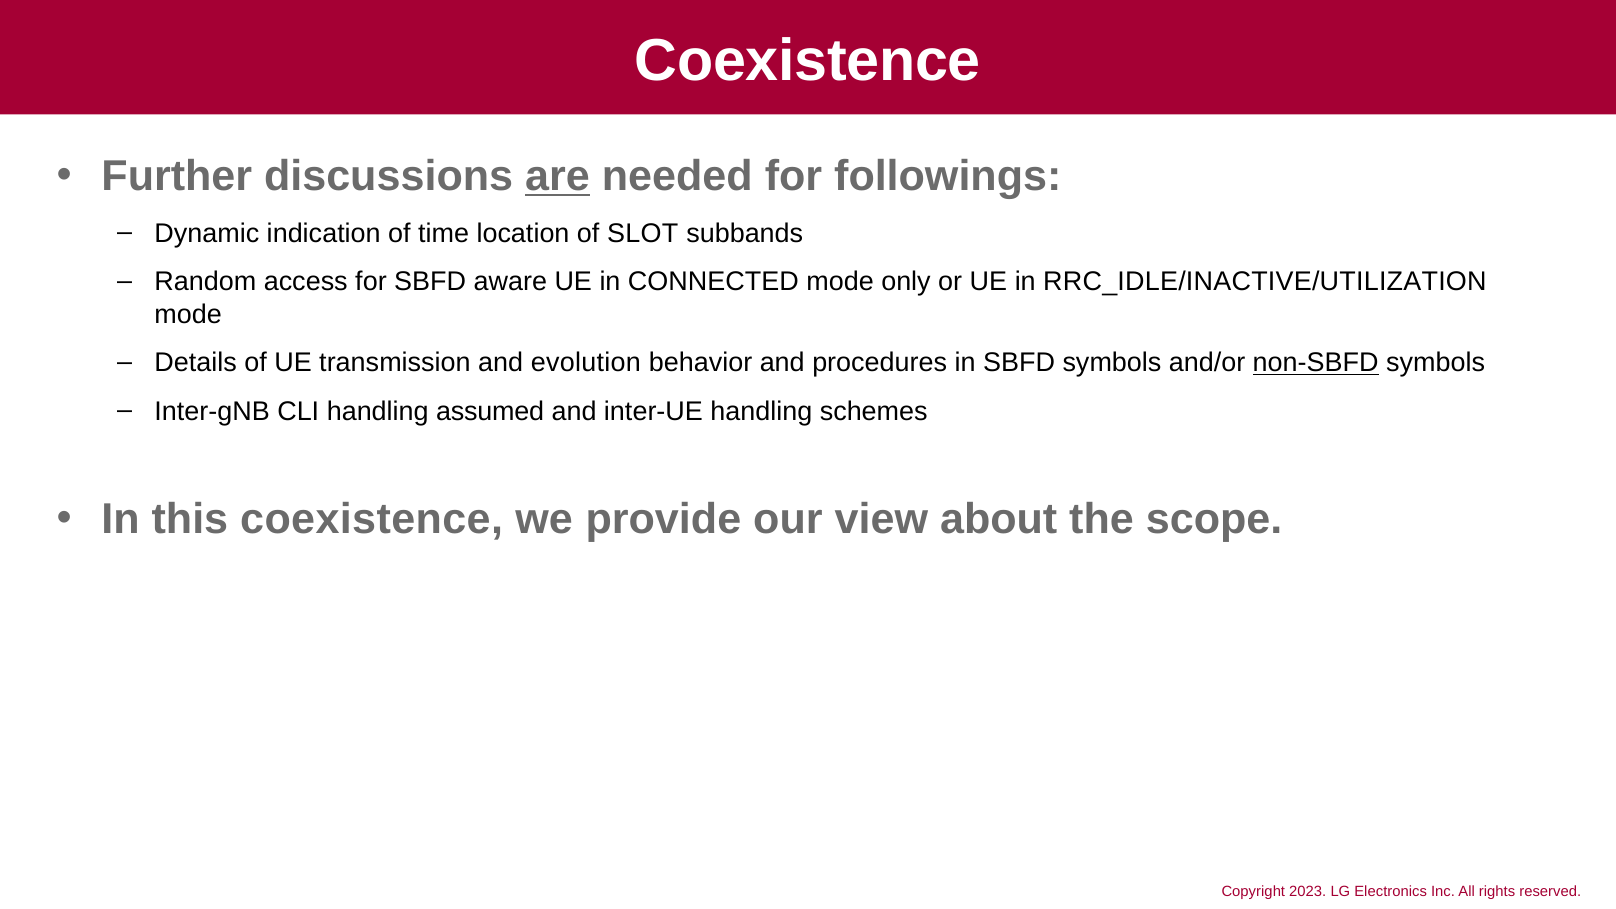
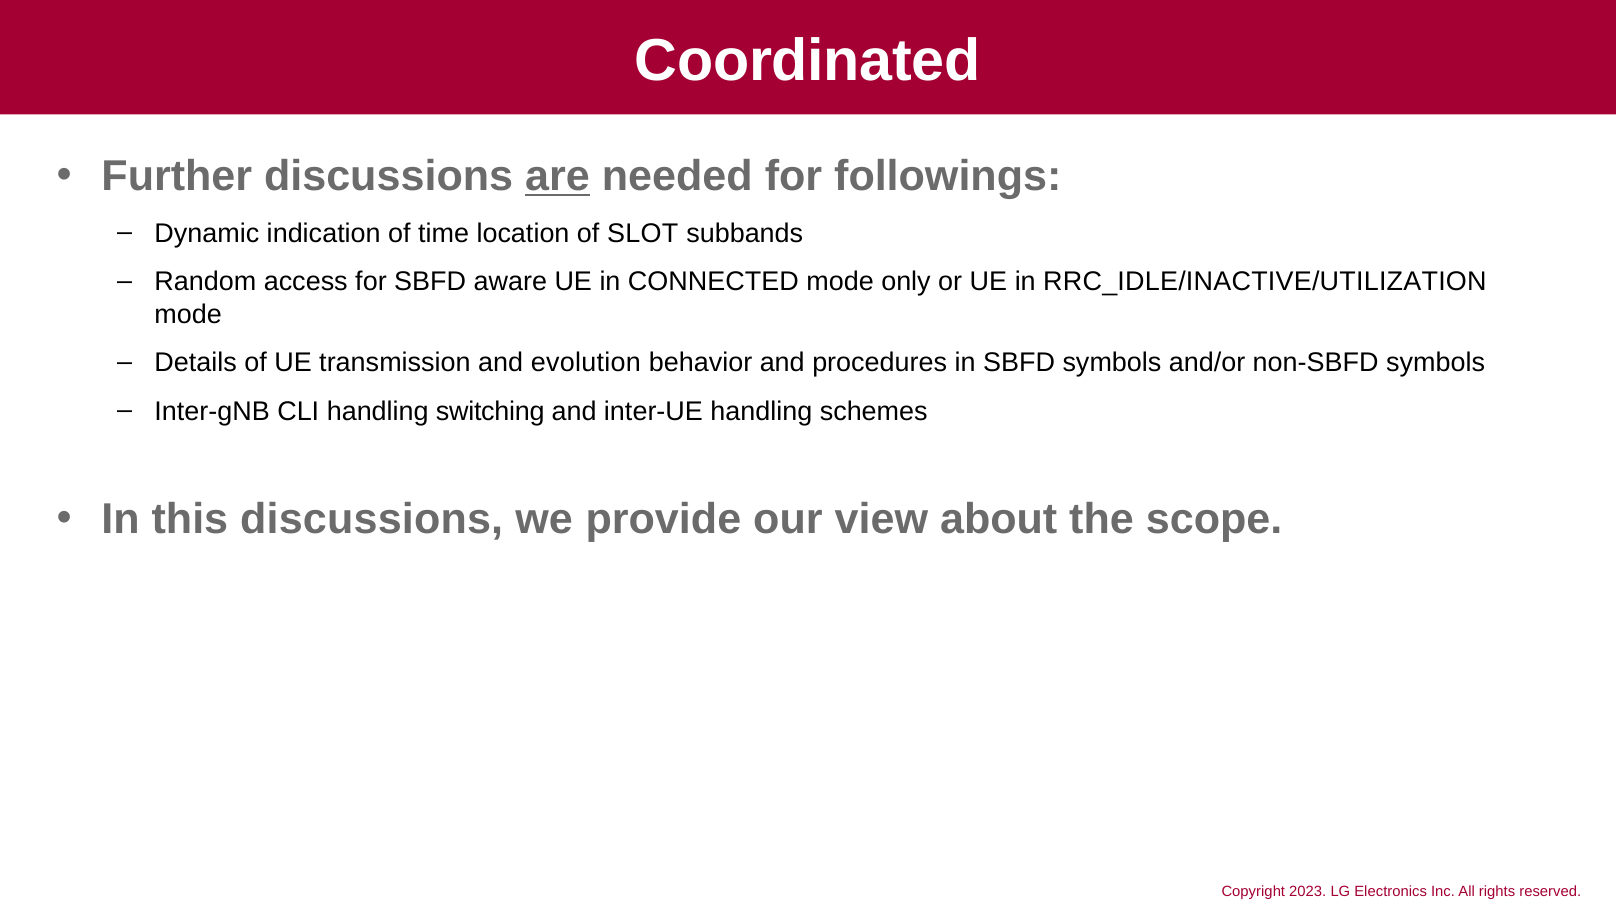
Coexistence: Coexistence -> Coordinated (808, 61)
non-SBFD underline: present -> none (1316, 363)
assumed: assumed -> switching (490, 411)
this coexistence: coexistence -> discussions (372, 519)
